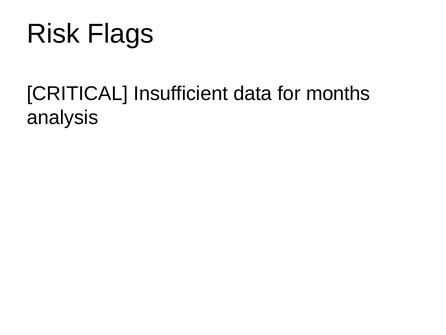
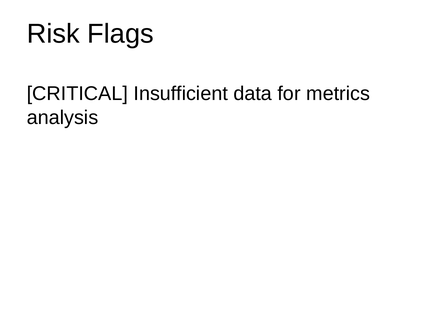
months: months -> metrics (338, 94)
